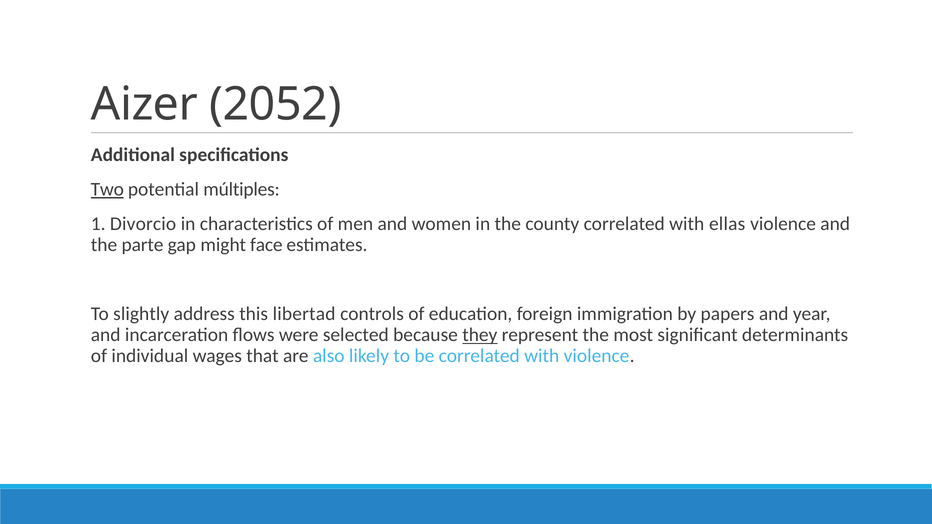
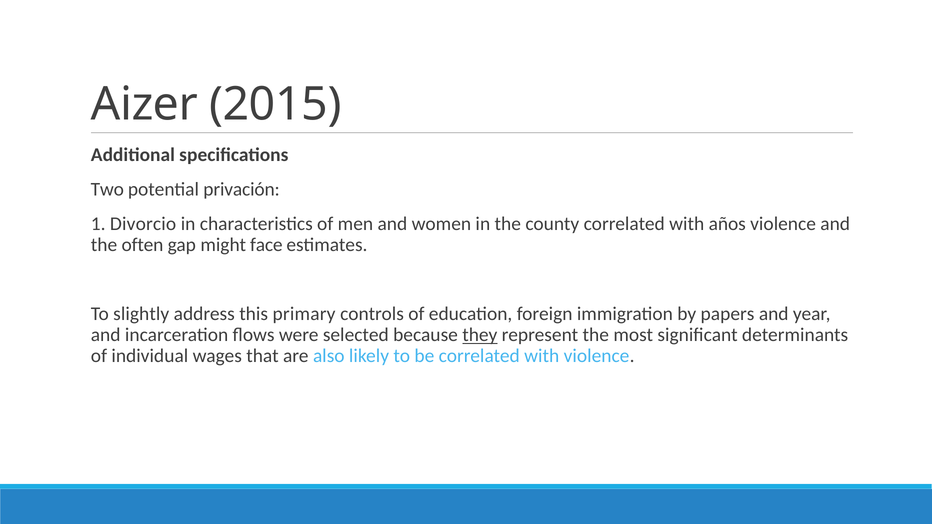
2052: 2052 -> 2015 (275, 104)
Two underline: present -> none (107, 190)
múltiples: múltiples -> privación (242, 190)
ellas: ellas -> años (727, 224)
parte: parte -> often (143, 245)
libertad: libertad -> primary (304, 314)
